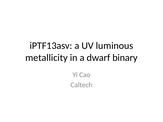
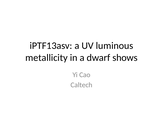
binary: binary -> shows (125, 58)
